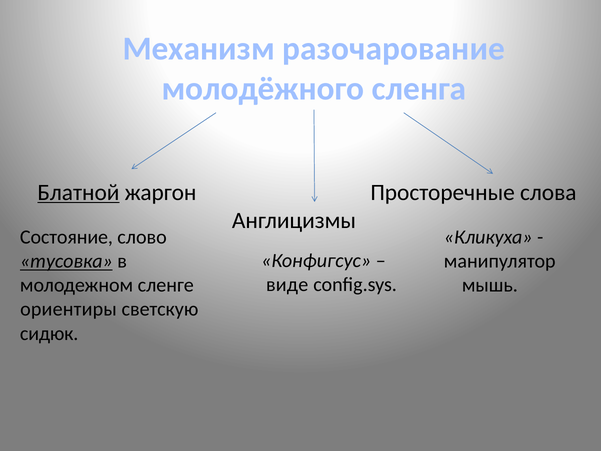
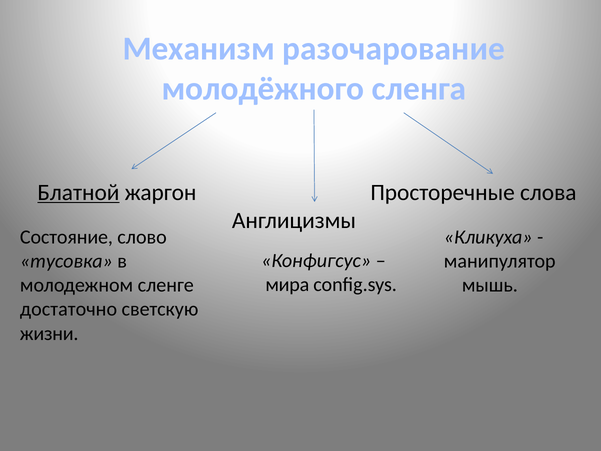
тусовка underline: present -> none (66, 261)
виде: виде -> мира (287, 285)
ориентиры: ориентиры -> достаточно (69, 309)
сидюк: сидюк -> жизни (49, 333)
